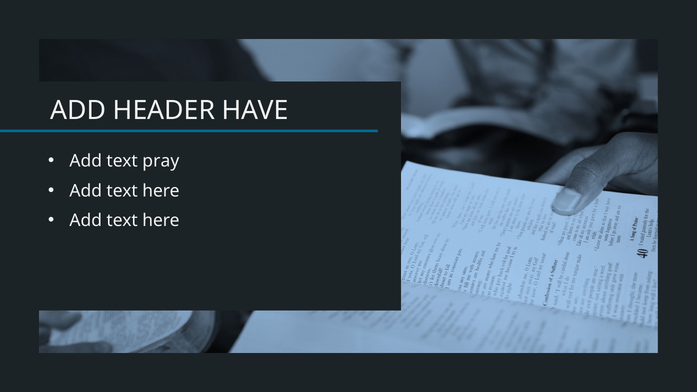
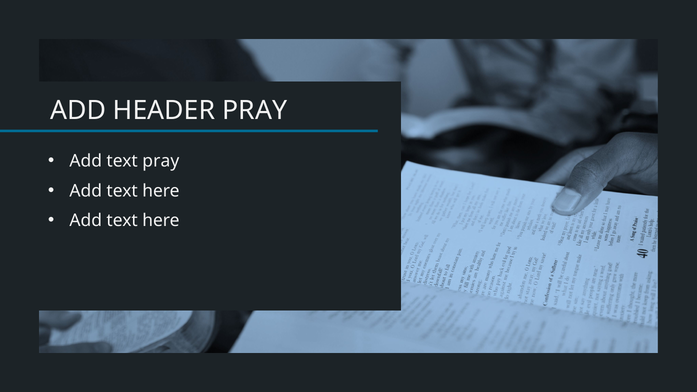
HEADER HAVE: HAVE -> PRAY (255, 110)
